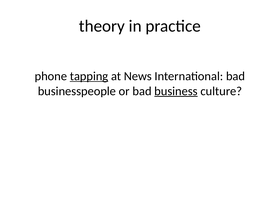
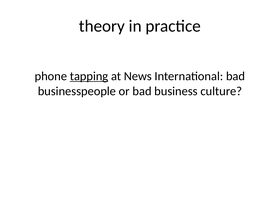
business underline: present -> none (176, 91)
